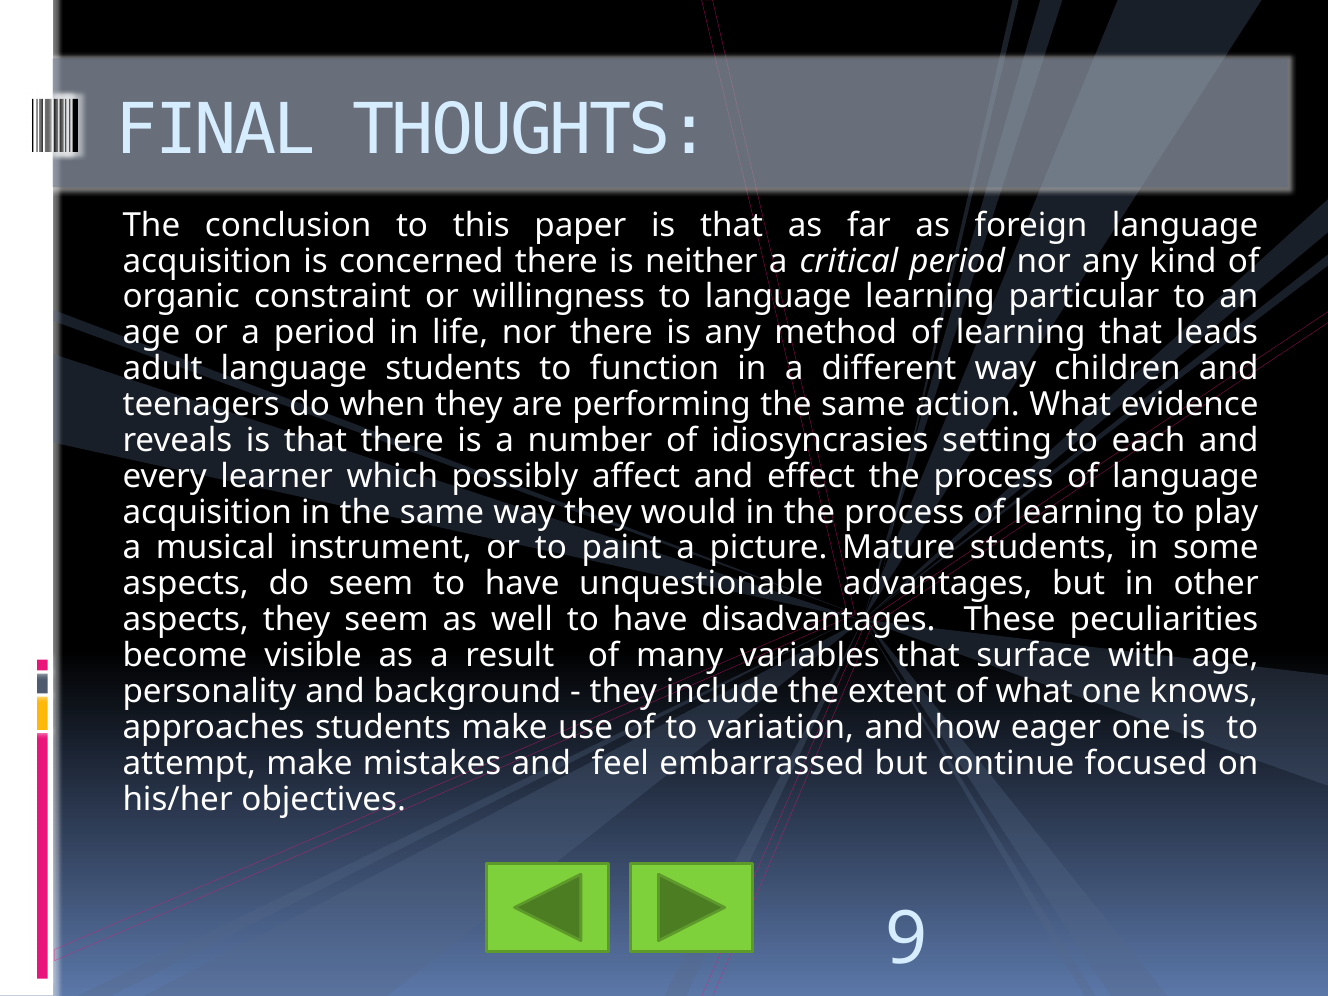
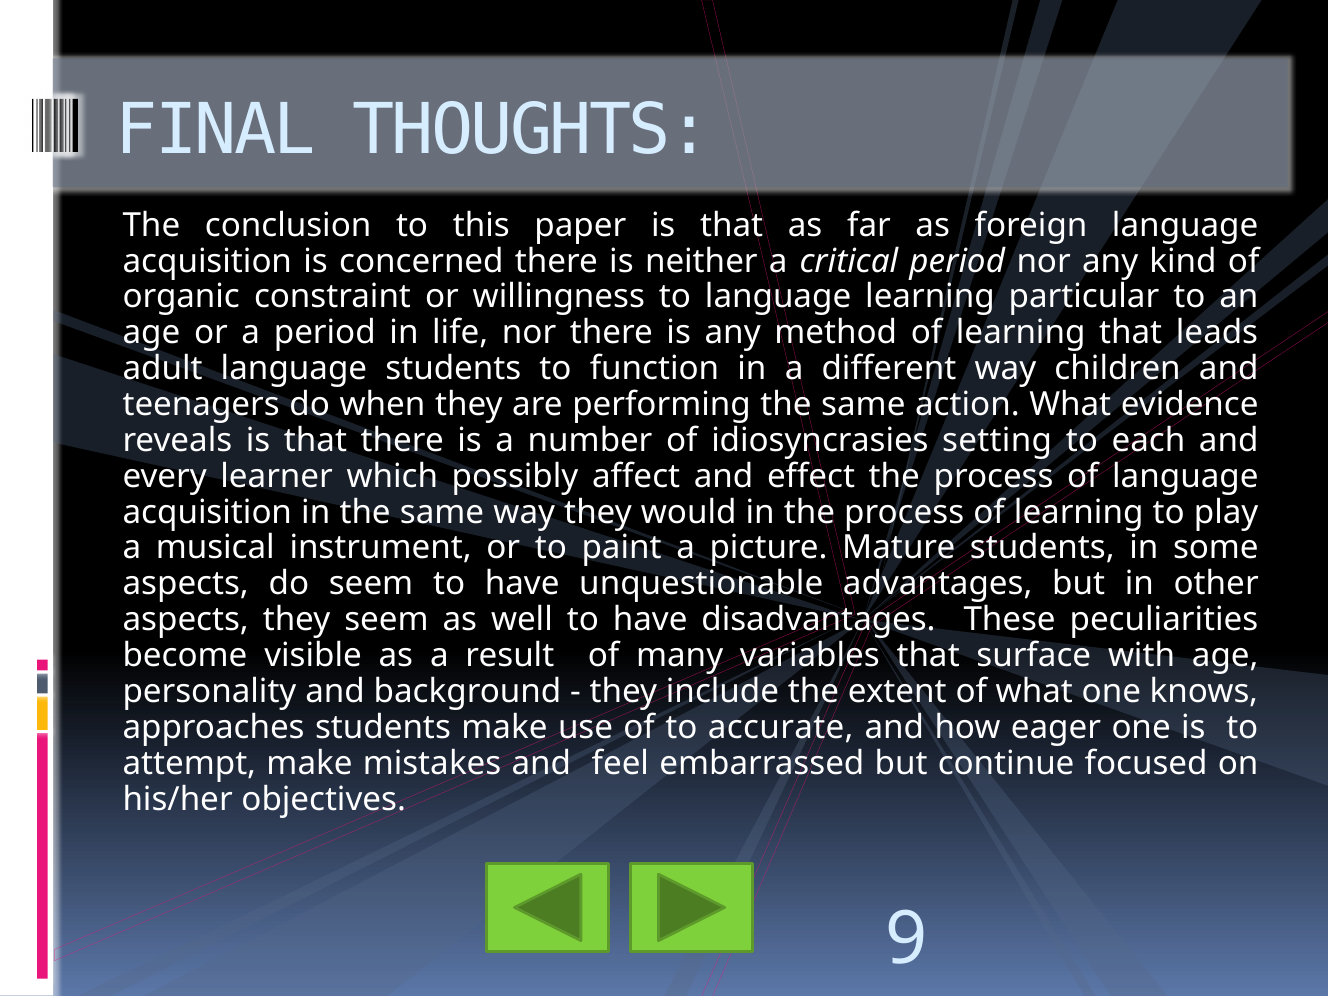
variation: variation -> accurate (781, 727)
